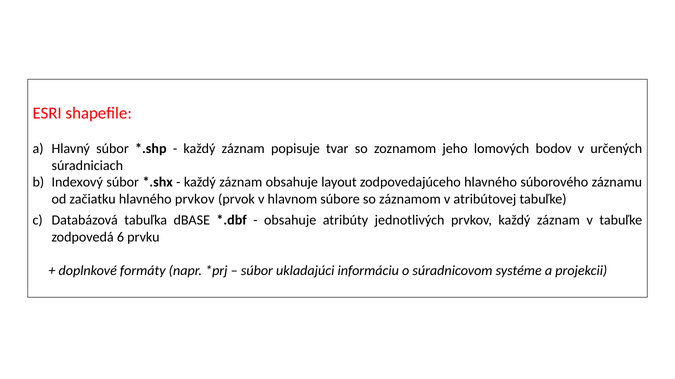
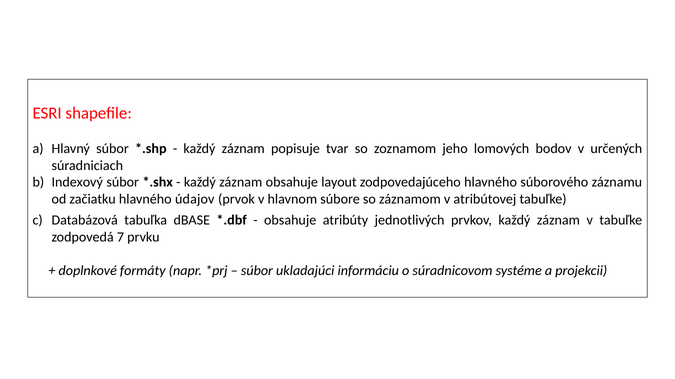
hlavného prvkov: prvkov -> údajov (195, 199)
6: 6 -> 7 (120, 237)
